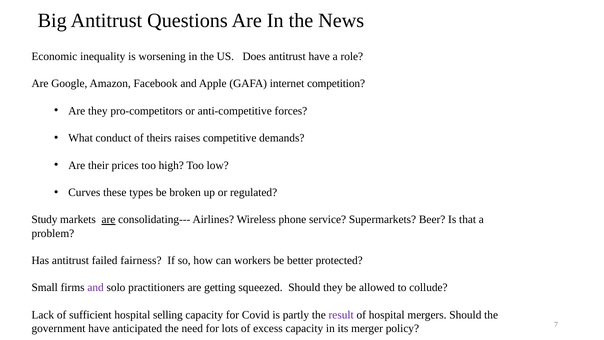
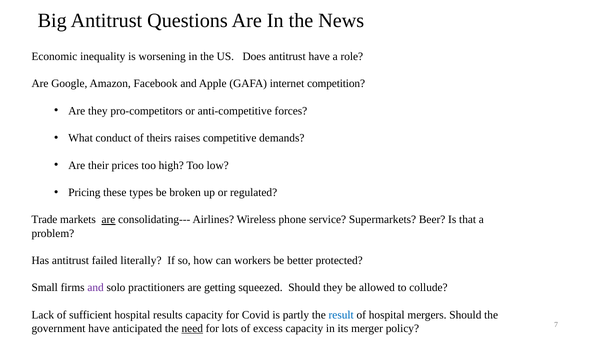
Curves: Curves -> Pricing (84, 192)
Study: Study -> Trade (44, 219)
fairness: fairness -> literally (141, 260)
selling: selling -> results (168, 315)
result colour: purple -> blue (341, 315)
need underline: none -> present (192, 328)
